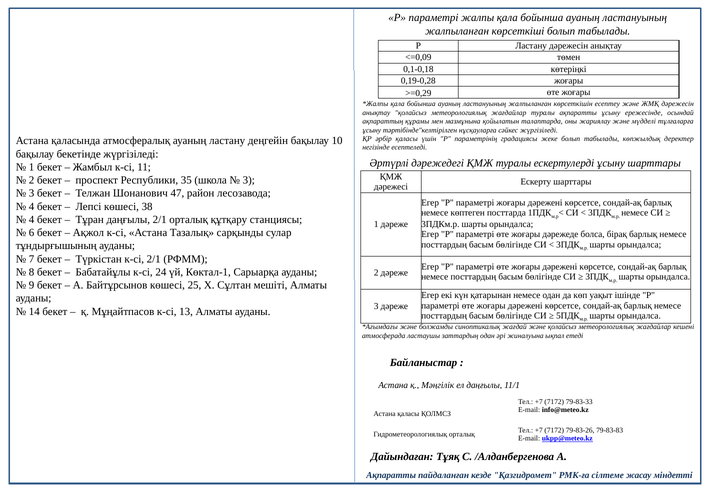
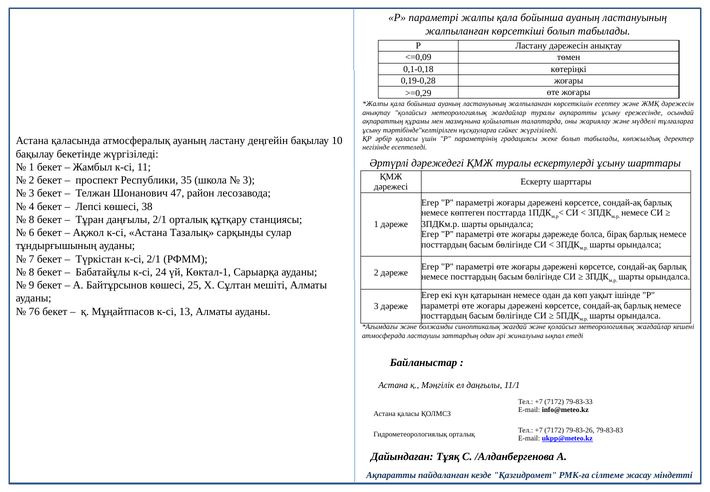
4: 4 -> 8 (32, 219)
14: 14 -> 76 (34, 311)
